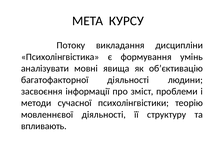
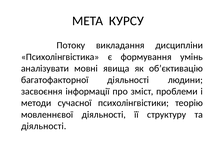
впливають: впливають -> діяльності (44, 126)
